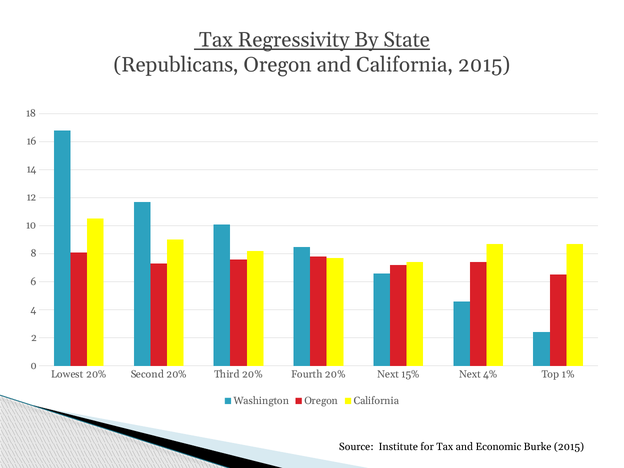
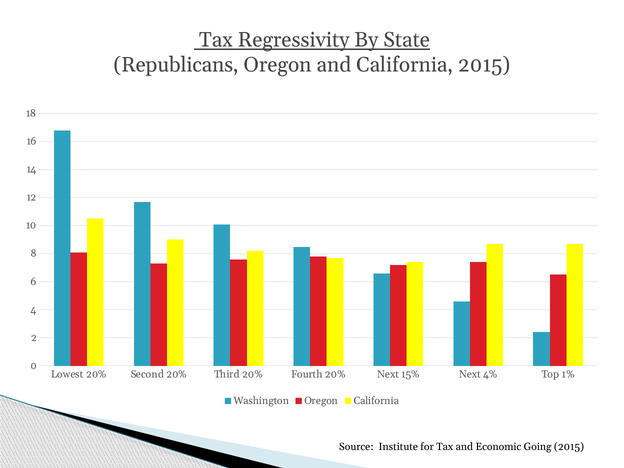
Burke: Burke -> Going (538, 447)
